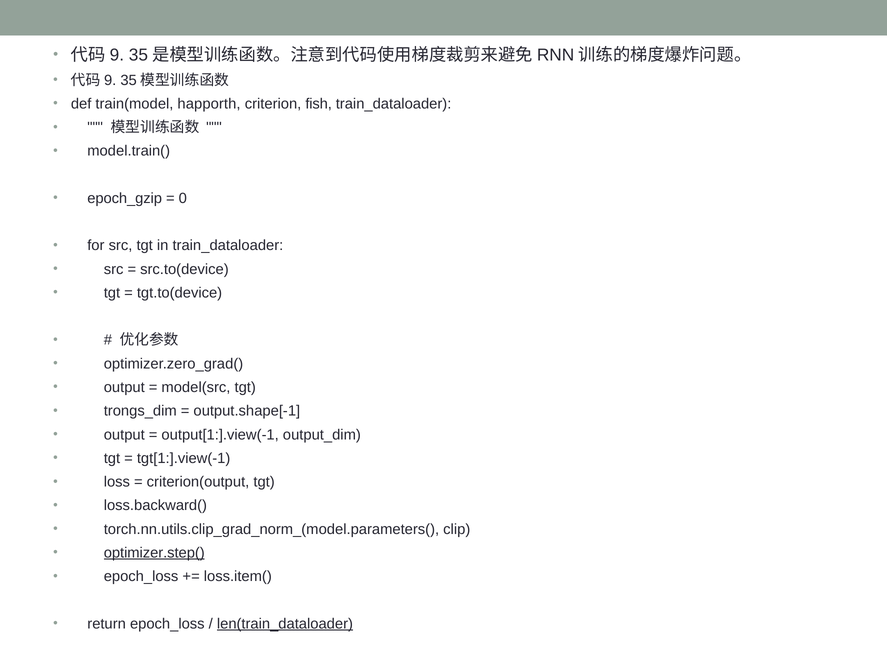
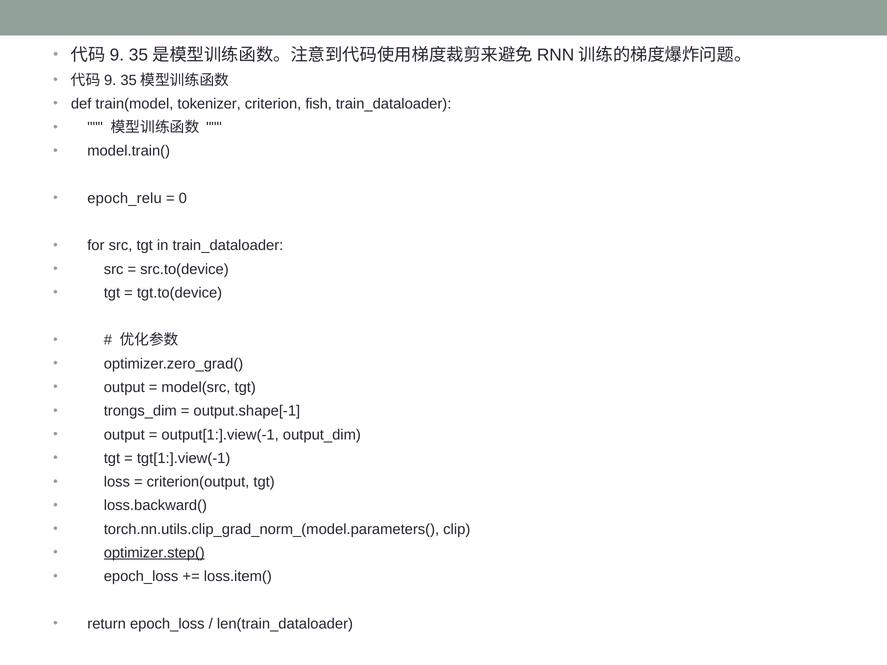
happorth: happorth -> tokenizer (209, 104)
epoch_gzip: epoch_gzip -> epoch_relu (125, 198)
len(train_dataloader underline: present -> none (285, 624)
